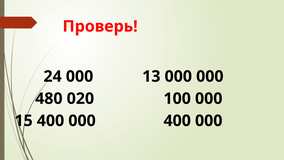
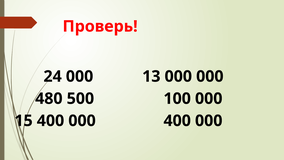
020: 020 -> 500 (80, 98)
